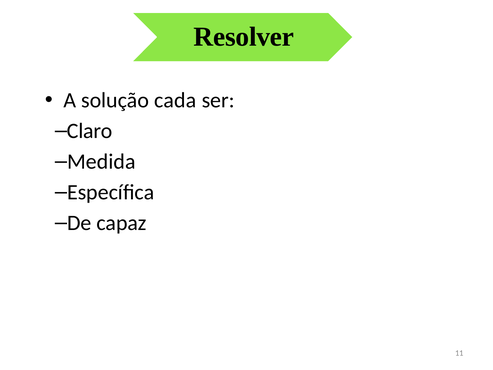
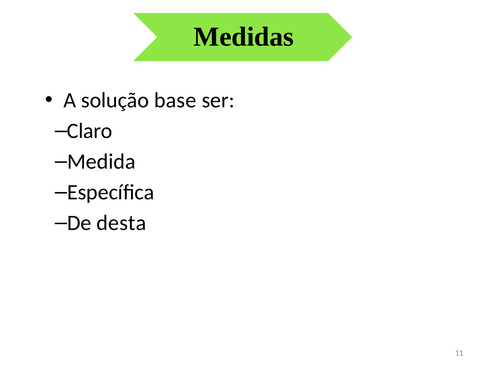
Resolver: Resolver -> Medidas (244, 37)
cada: cada -> base (175, 100)
capaz: capaz -> desta (121, 223)
